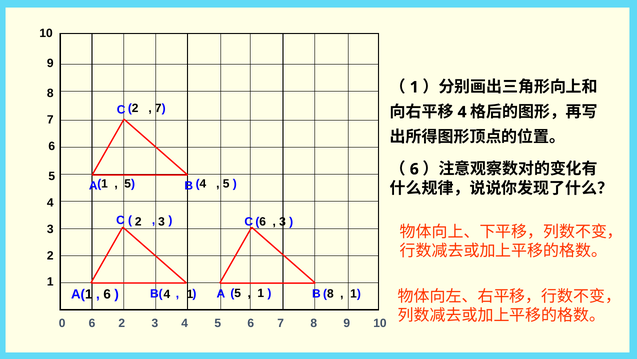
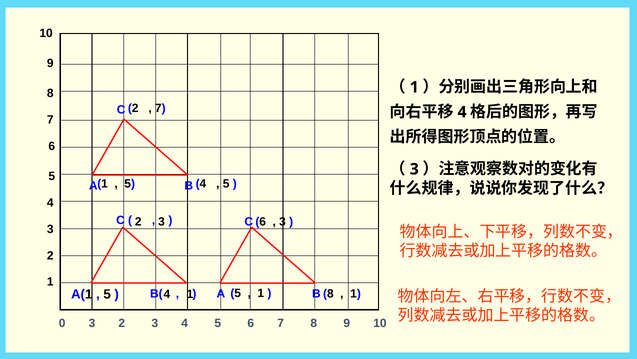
6: 6 -> 3 (414, 169)
6: 6 -> 5 (107, 294)
0 6: 6 -> 3 (92, 323)
